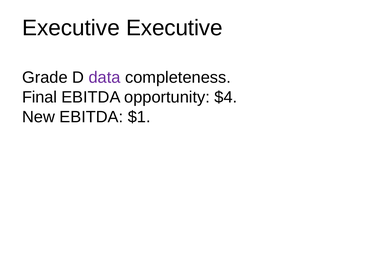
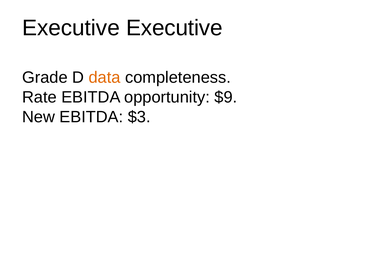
data colour: purple -> orange (105, 77)
Final: Final -> Rate (39, 97)
$4: $4 -> $9 (226, 97)
$1: $1 -> $3 (139, 117)
